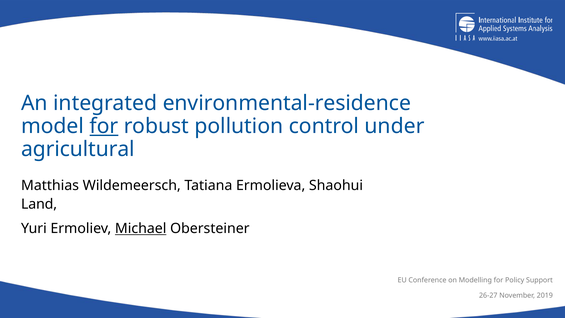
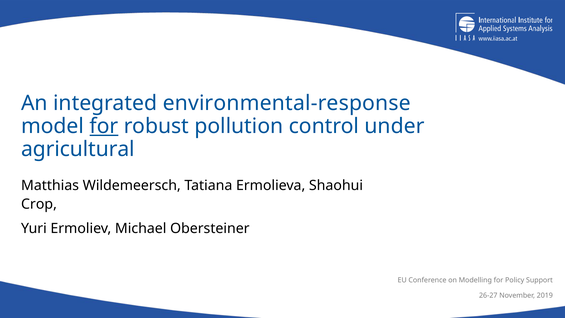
environmental-residence: environmental-residence -> environmental-response (287, 103)
Land: Land -> Crop (39, 204)
Michael underline: present -> none (141, 228)
